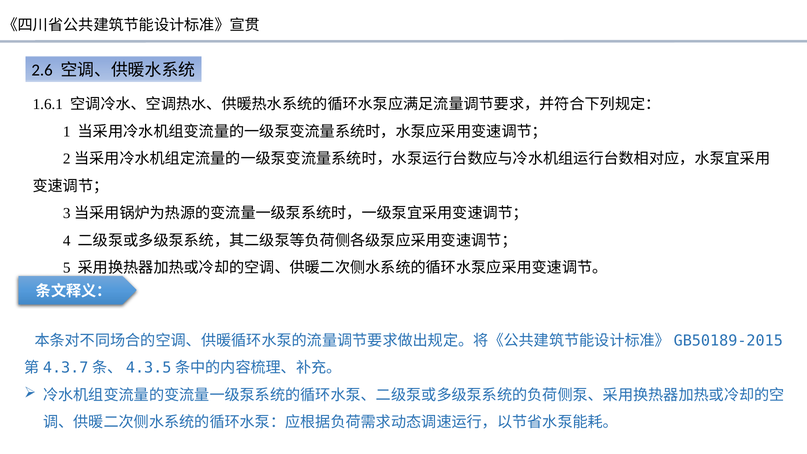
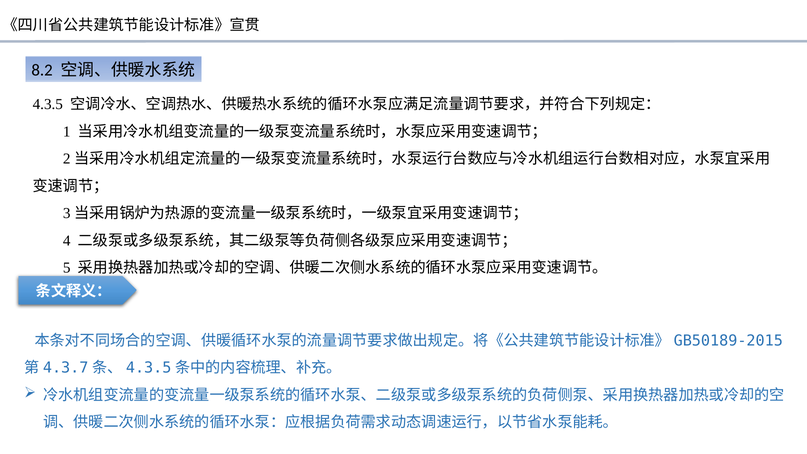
2.6: 2.6 -> 8.2 (42, 70)
1.6.1: 1.6.1 -> 4.3.5 (48, 104)
